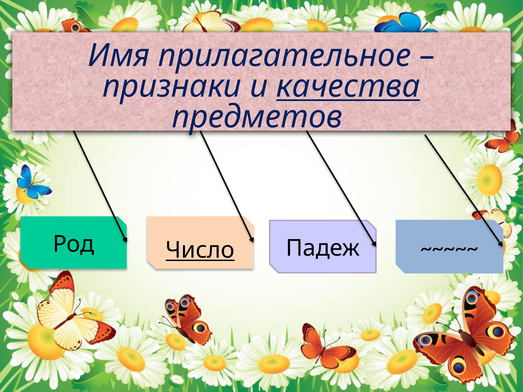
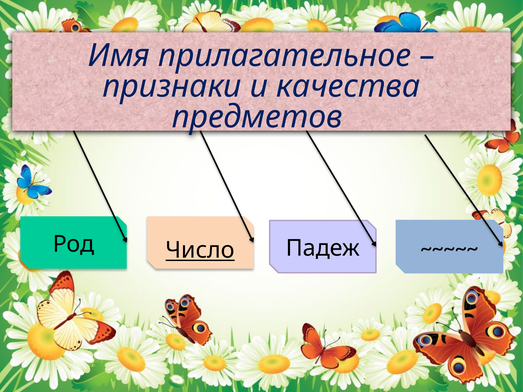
качества underline: present -> none (348, 86)
